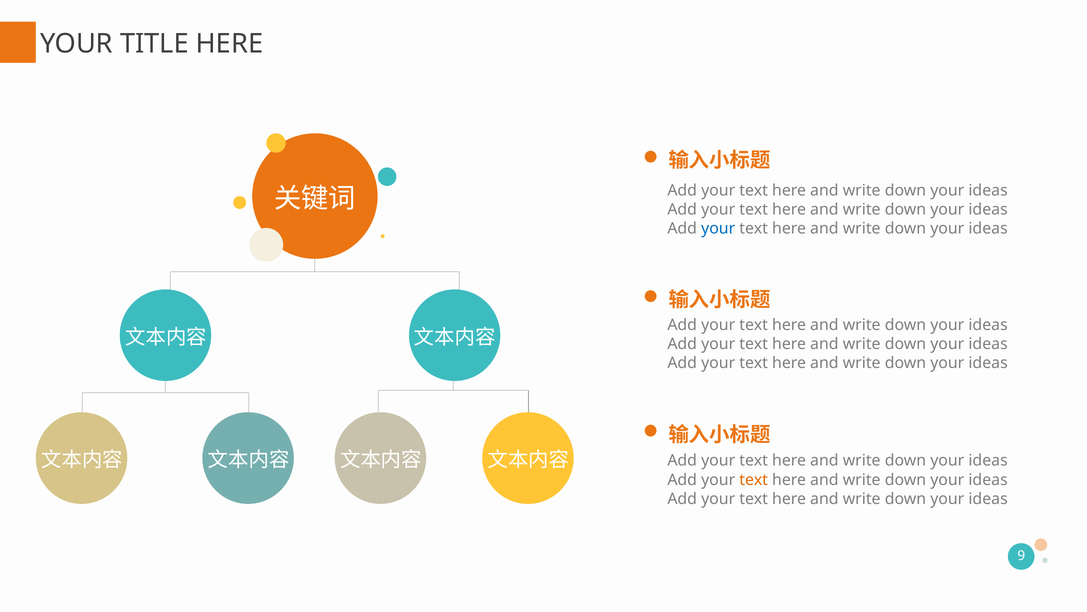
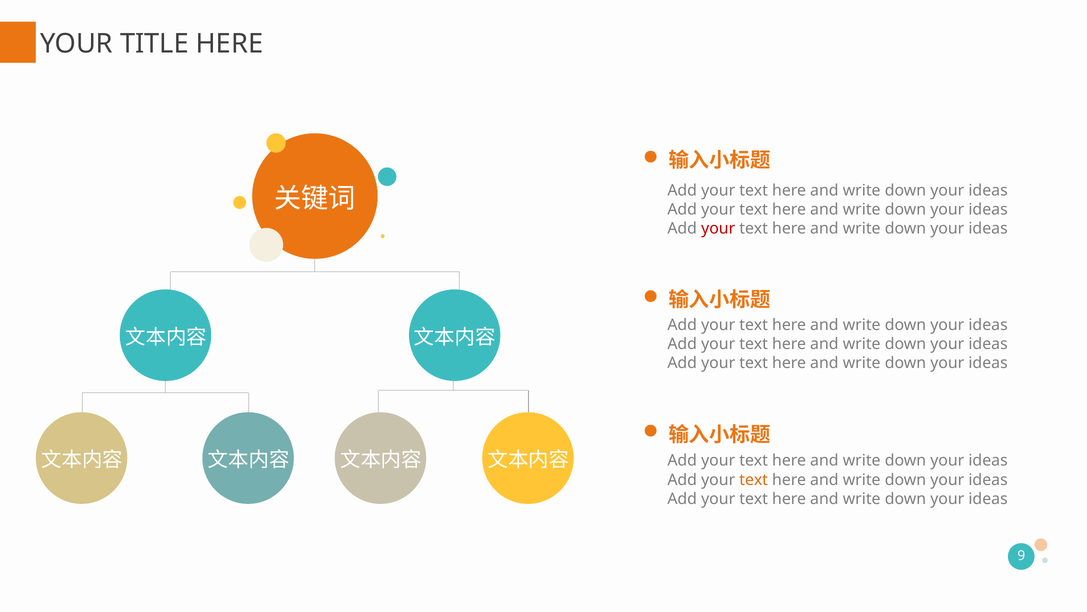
your colour: blue -> red (718, 228)
